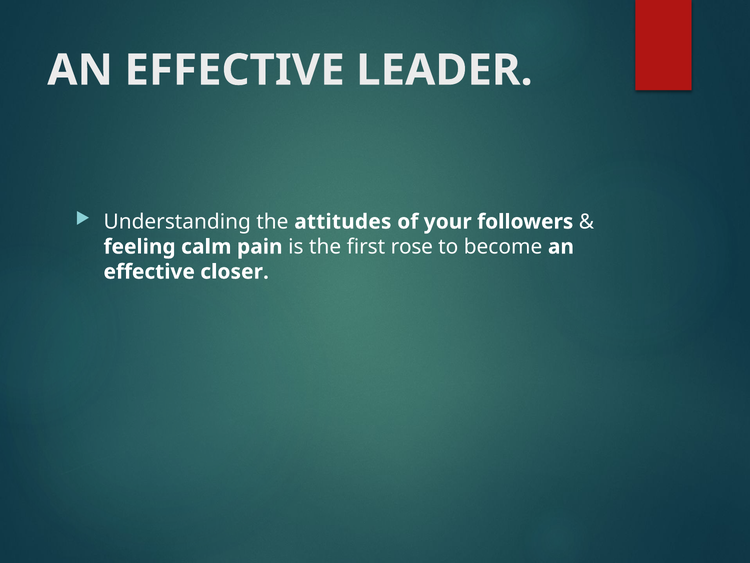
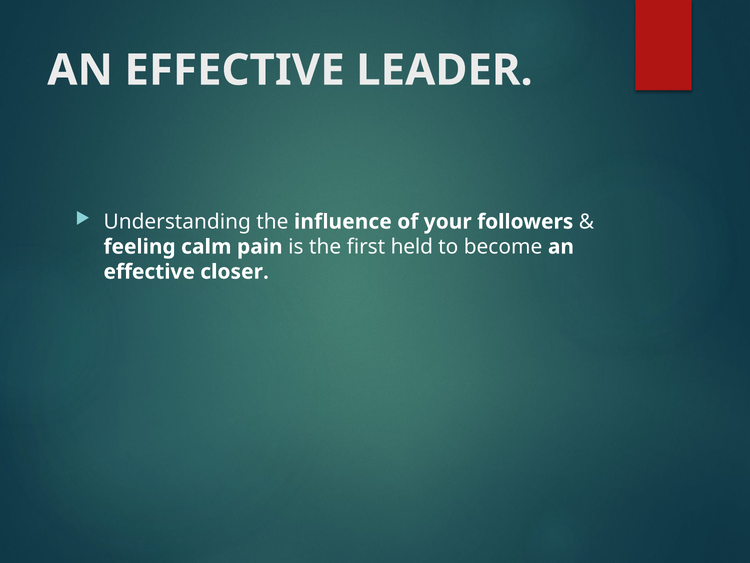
attitudes: attitudes -> influence (343, 222)
rose: rose -> held (412, 247)
